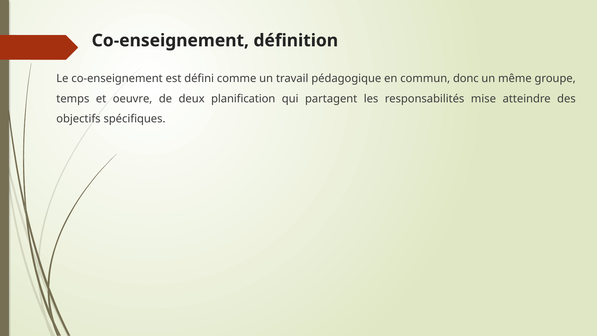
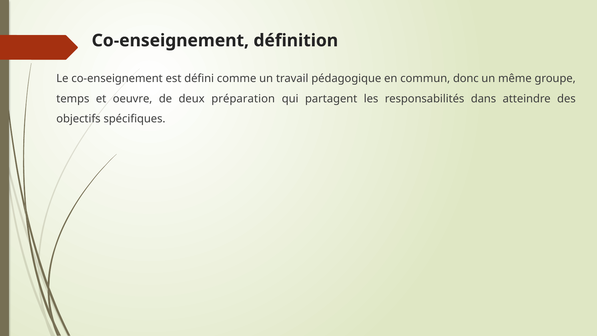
planification: planification -> préparation (243, 99)
mise: mise -> dans (483, 99)
